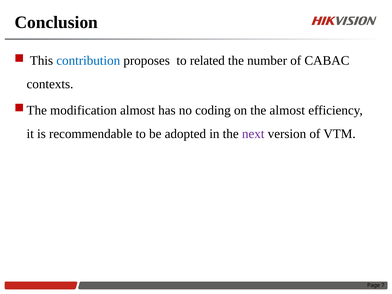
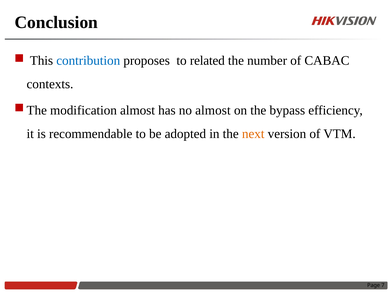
no coding: coding -> almost (213, 110)
the almost: almost -> bypass (287, 110)
next colour: purple -> orange (253, 134)
